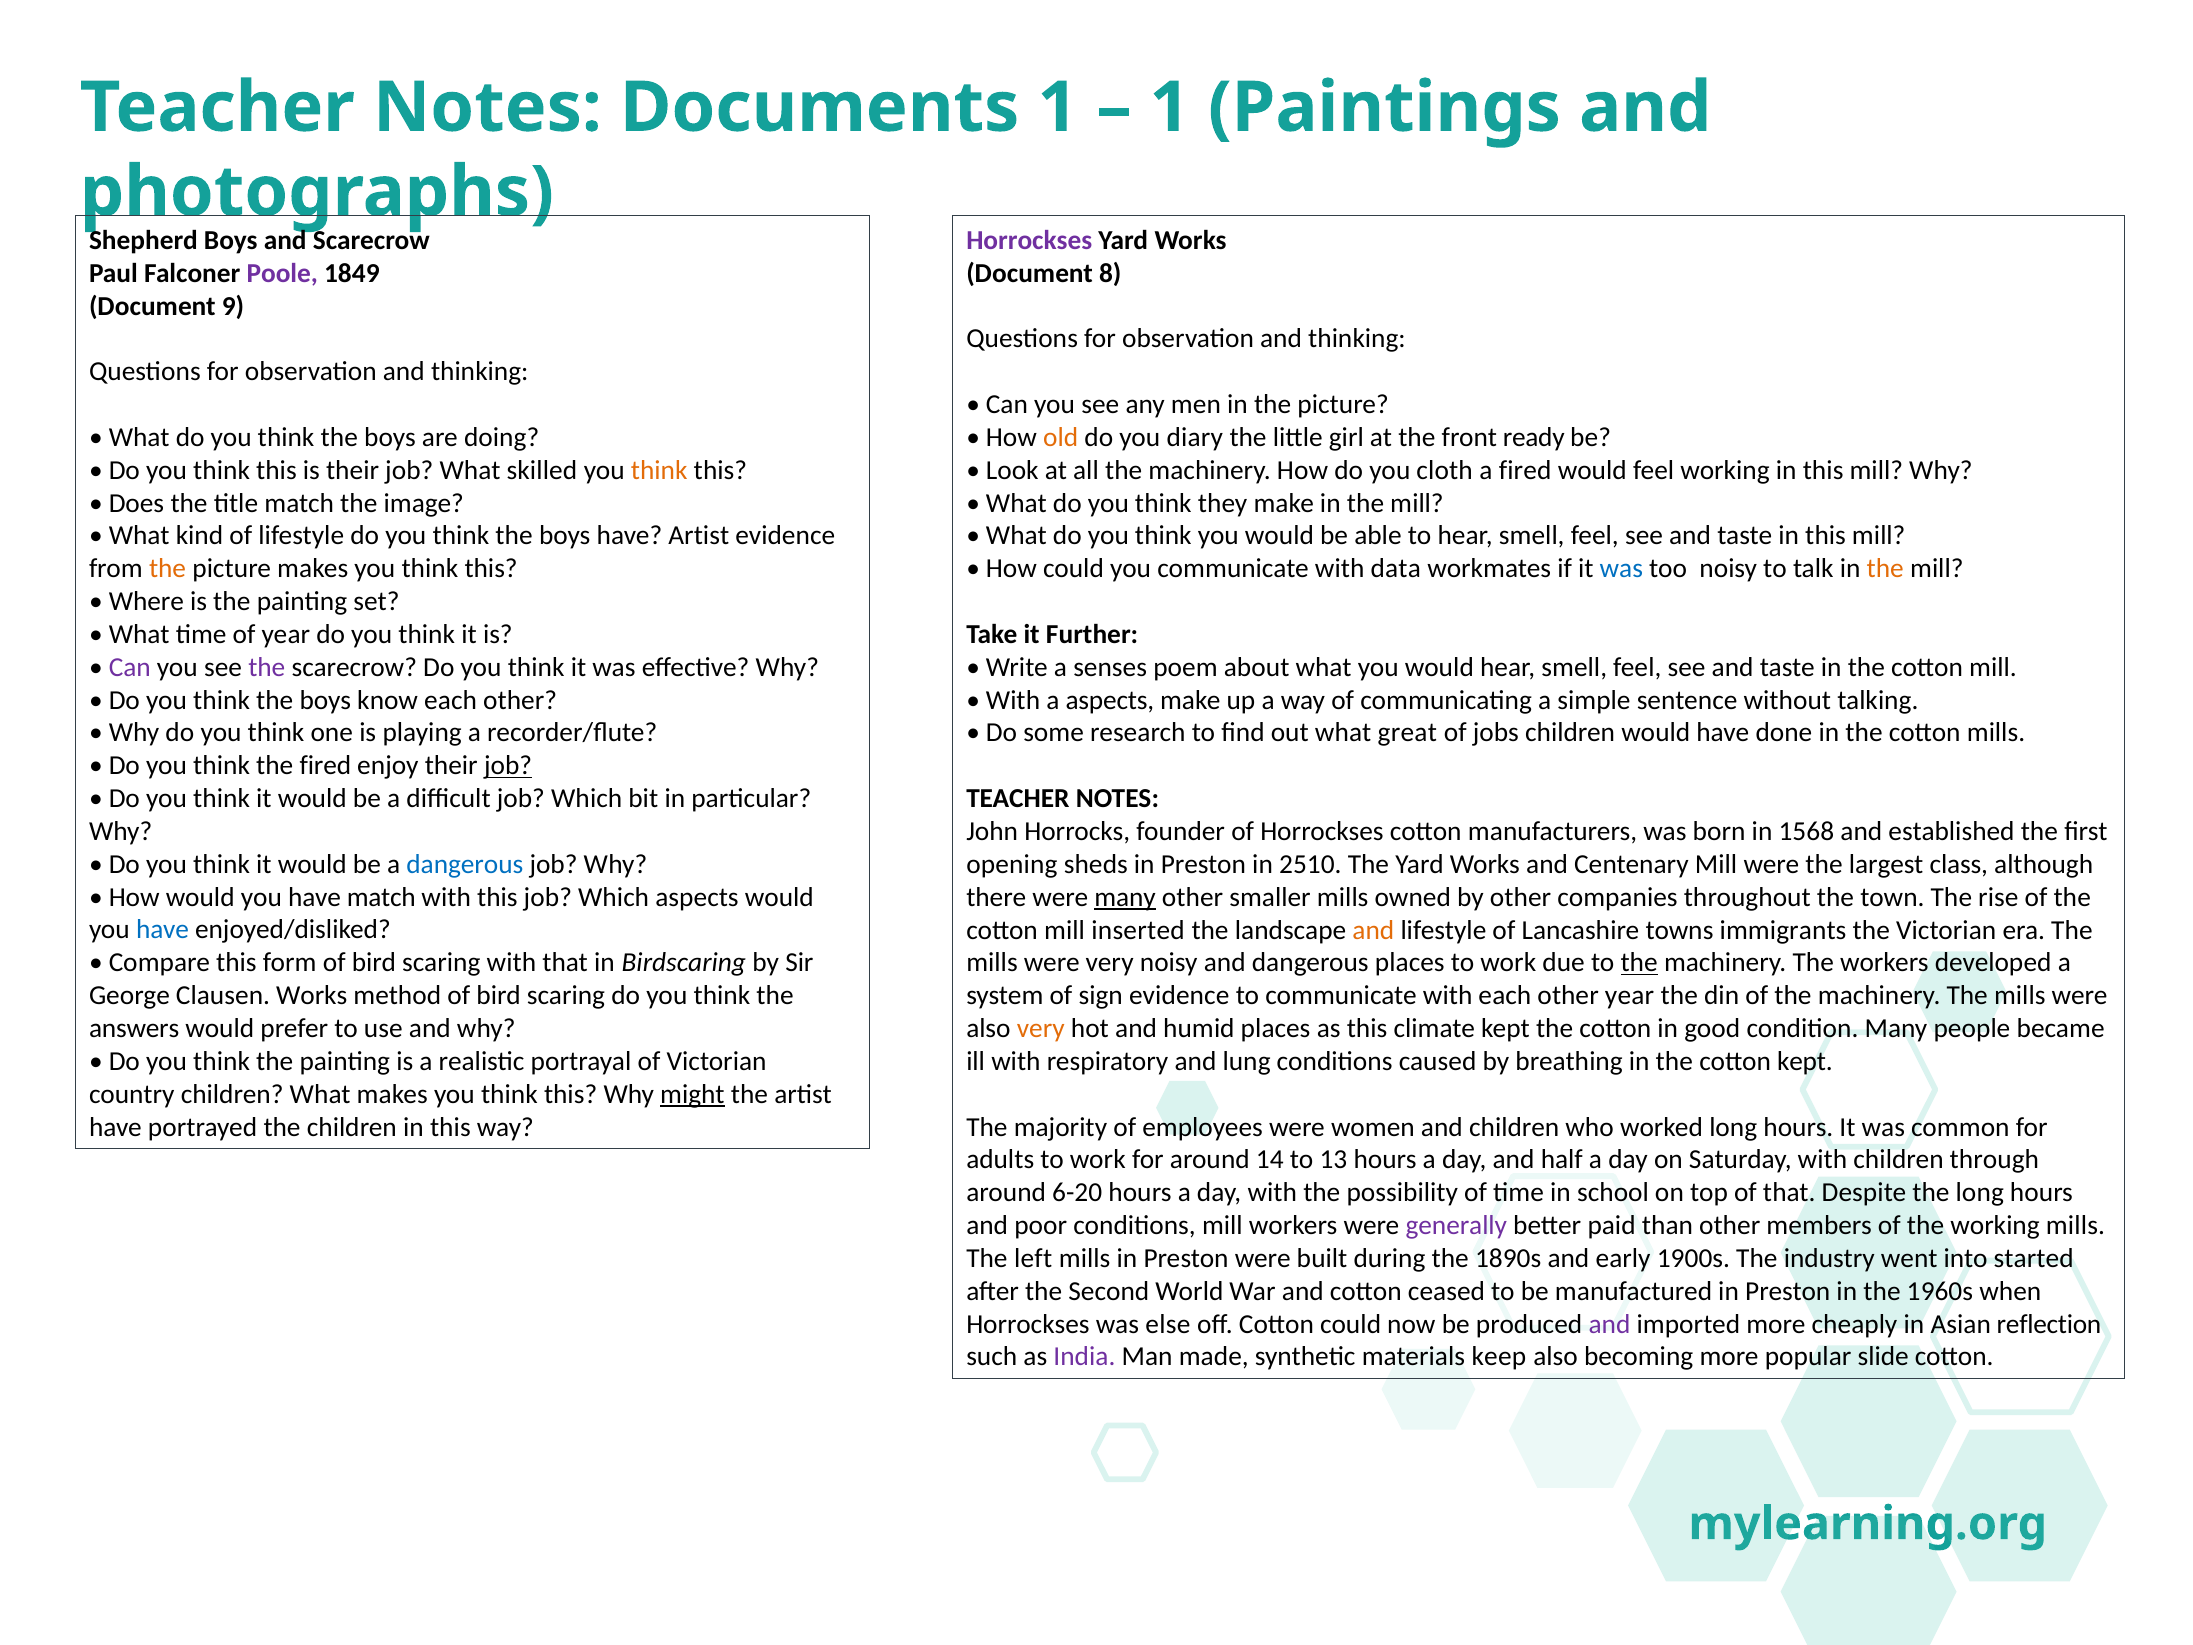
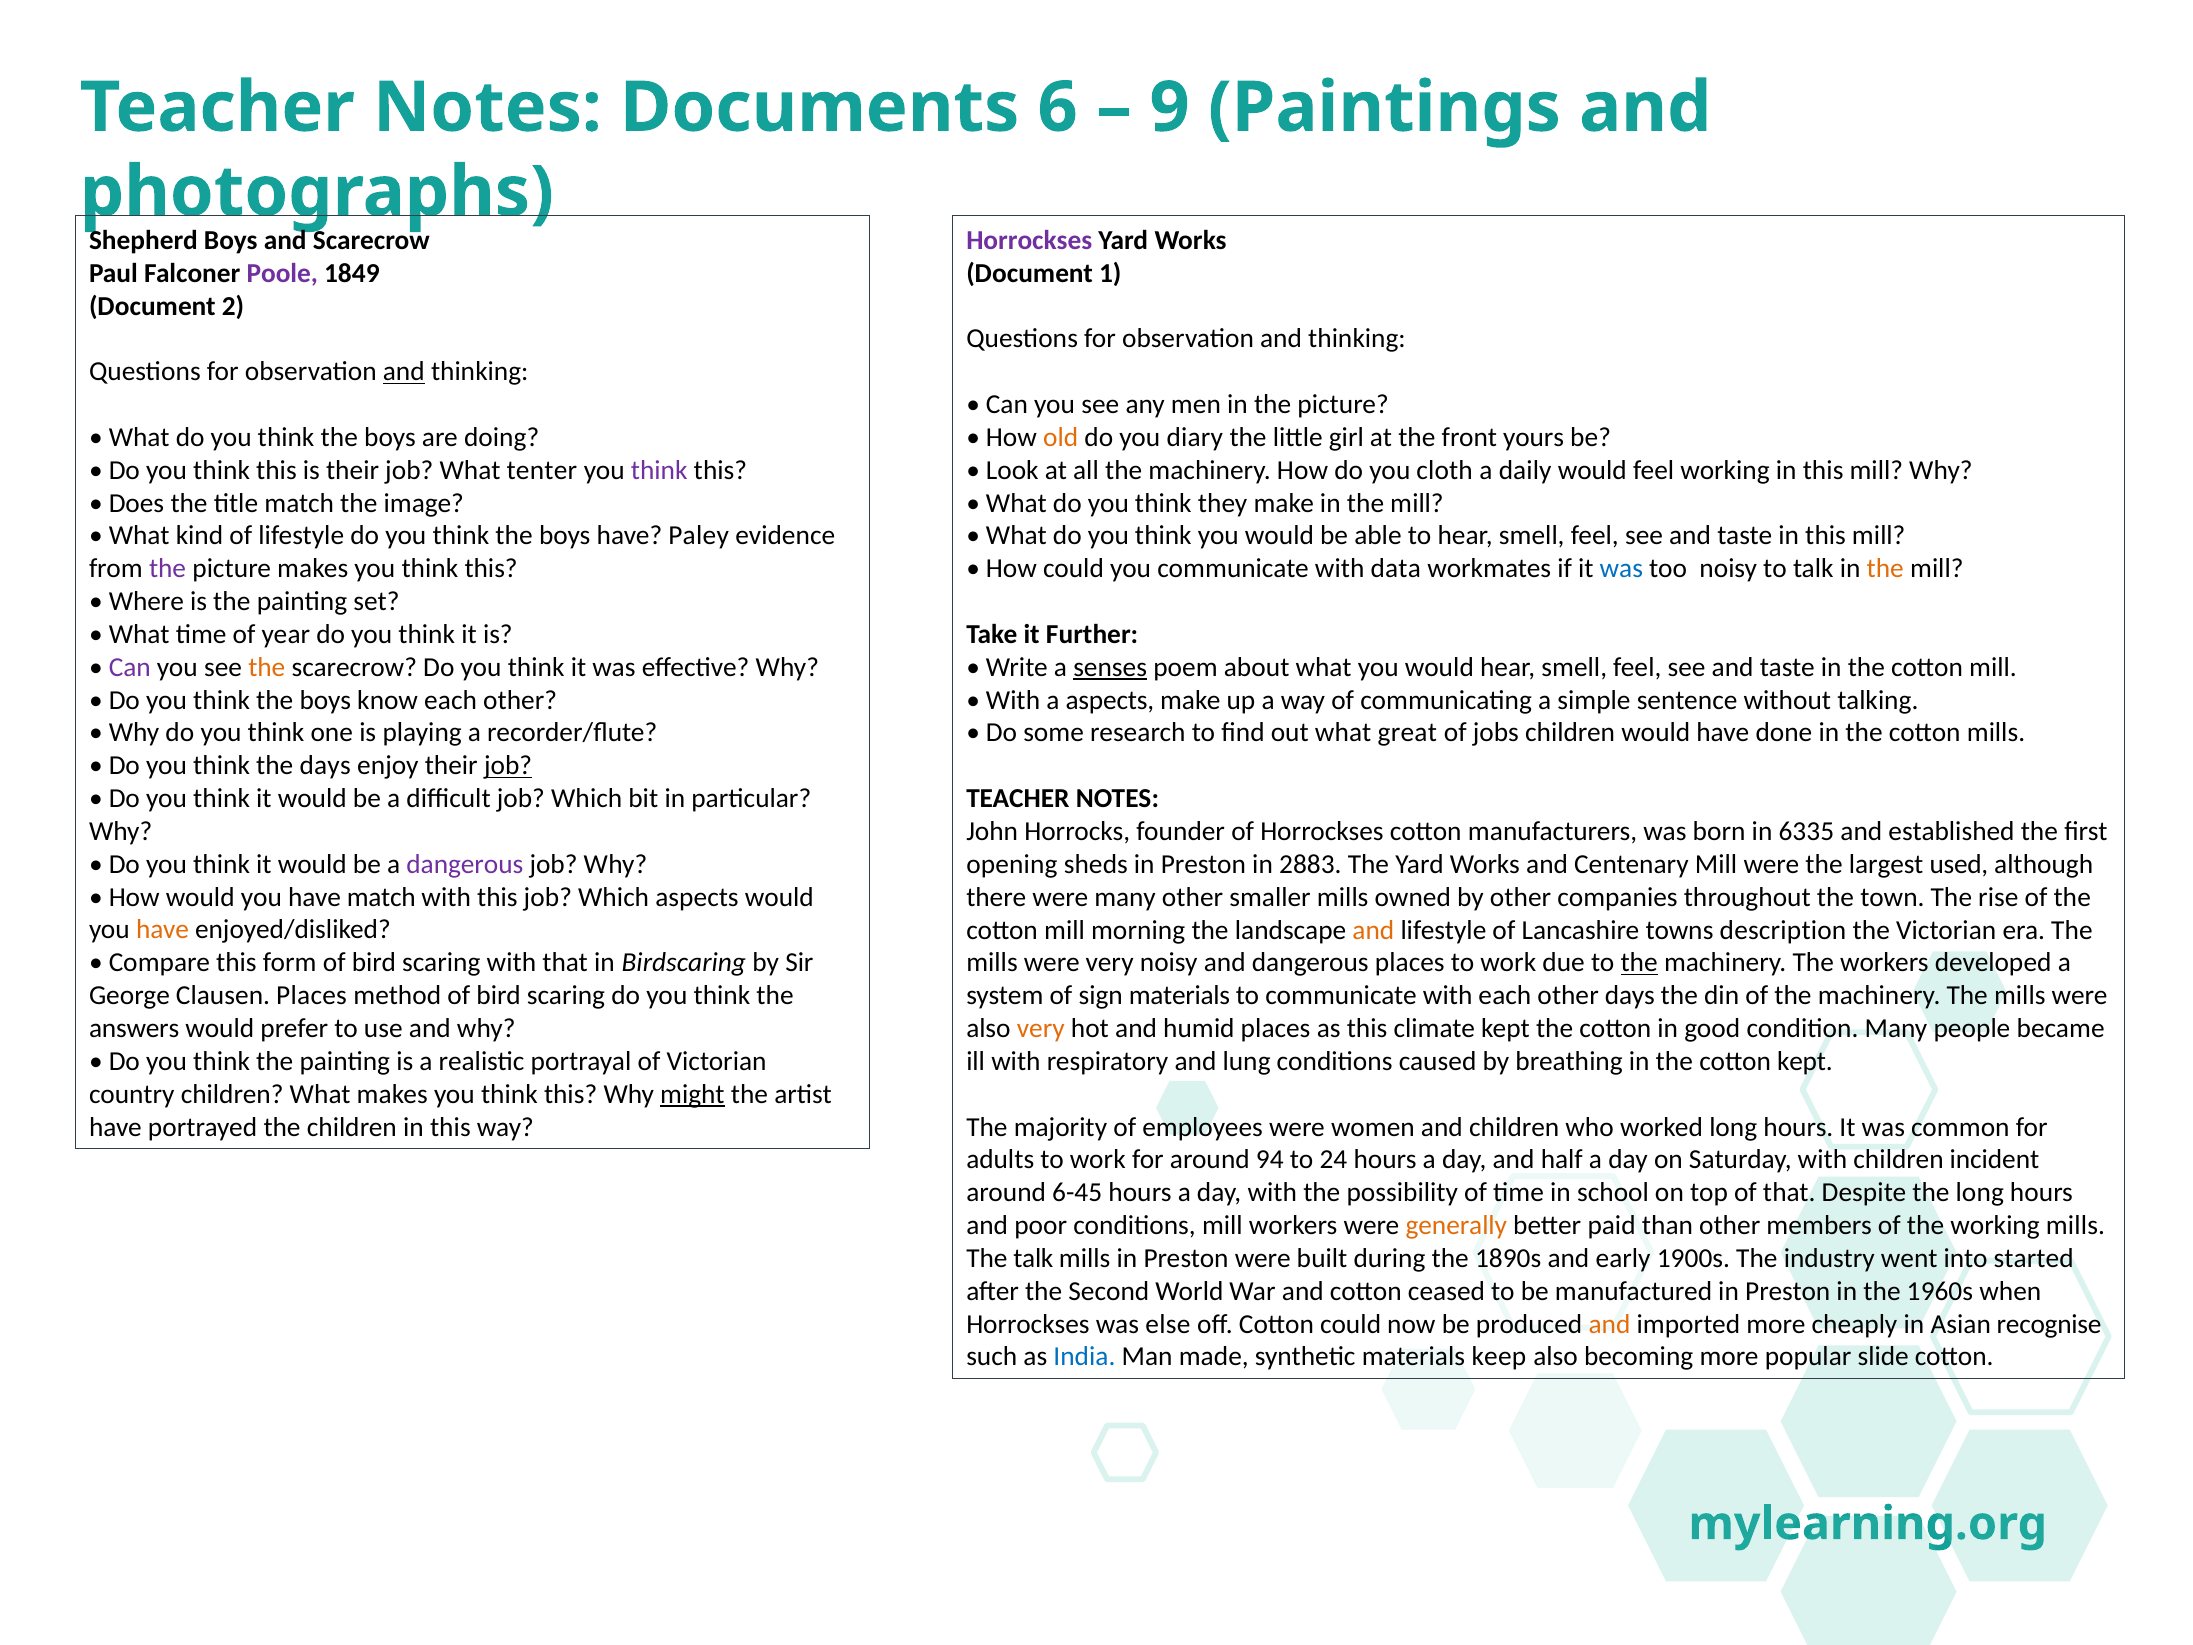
Documents 1: 1 -> 6 (1058, 108)
1: 1 -> 9 (1170, 108)
8: 8 -> 1 (1110, 273)
9: 9 -> 2 (233, 306)
and underline: none -> present (404, 372)
ready: ready -> yours (1534, 437)
skilled: skilled -> tenter (542, 470)
think colour: orange -> purple (659, 470)
a fired: fired -> daily (1525, 470)
have Artist: Artist -> Paley (699, 536)
the colour: orange -> purple (168, 569)
the colour: purple -> orange (267, 667)
senses underline: none -> present (1110, 667)
the fired: fired -> days (325, 766)
1568: 1568 -> 6335 (1806, 831)
dangerous colour: blue -> purple (465, 864)
2510: 2510 -> 2883 (1310, 864)
class: class -> used (1959, 864)
many underline: present -> none (1125, 897)
have colour: blue -> orange (163, 930)
inserted: inserted -> morning (1138, 930)
immigrants: immigrants -> description (1783, 930)
Clausen Works: Works -> Places (312, 995)
sign evidence: evidence -> materials (1179, 996)
other year: year -> days (1630, 996)
14: 14 -> 94 (1270, 1160)
13: 13 -> 24 (1333, 1160)
through: through -> incident (1994, 1160)
6-20: 6-20 -> 6-45 (1077, 1193)
generally colour: purple -> orange (1456, 1225)
The left: left -> talk (1033, 1258)
and colour: purple -> orange (1610, 1324)
reflection: reflection -> recognise (2049, 1324)
India colour: purple -> blue (1084, 1357)
